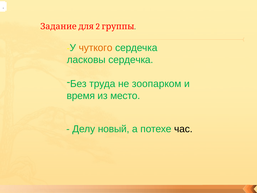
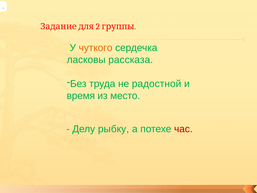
ласковы сердечка: сердечка -> рассказа (131, 60)
зоопарком: зоопарком -> радостной (157, 84)
новый: новый -> рыбку (114, 129)
час colour: black -> red (183, 129)
